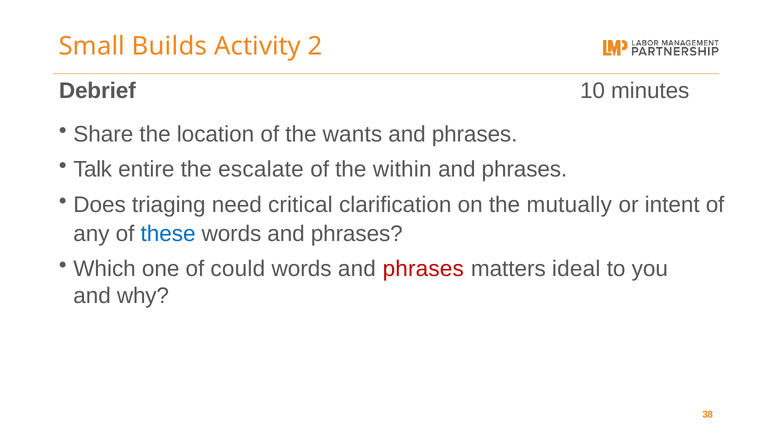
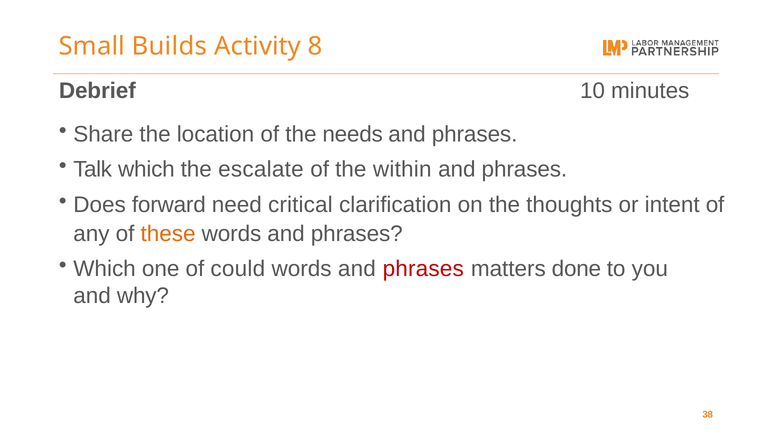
2: 2 -> 8 (315, 46)
wants: wants -> needs (353, 134)
Talk entire: entire -> which (146, 170)
triaging: triaging -> forward (169, 205)
mutually: mutually -> thoughts (569, 205)
these colour: blue -> orange (168, 234)
ideal: ideal -> done (576, 269)
